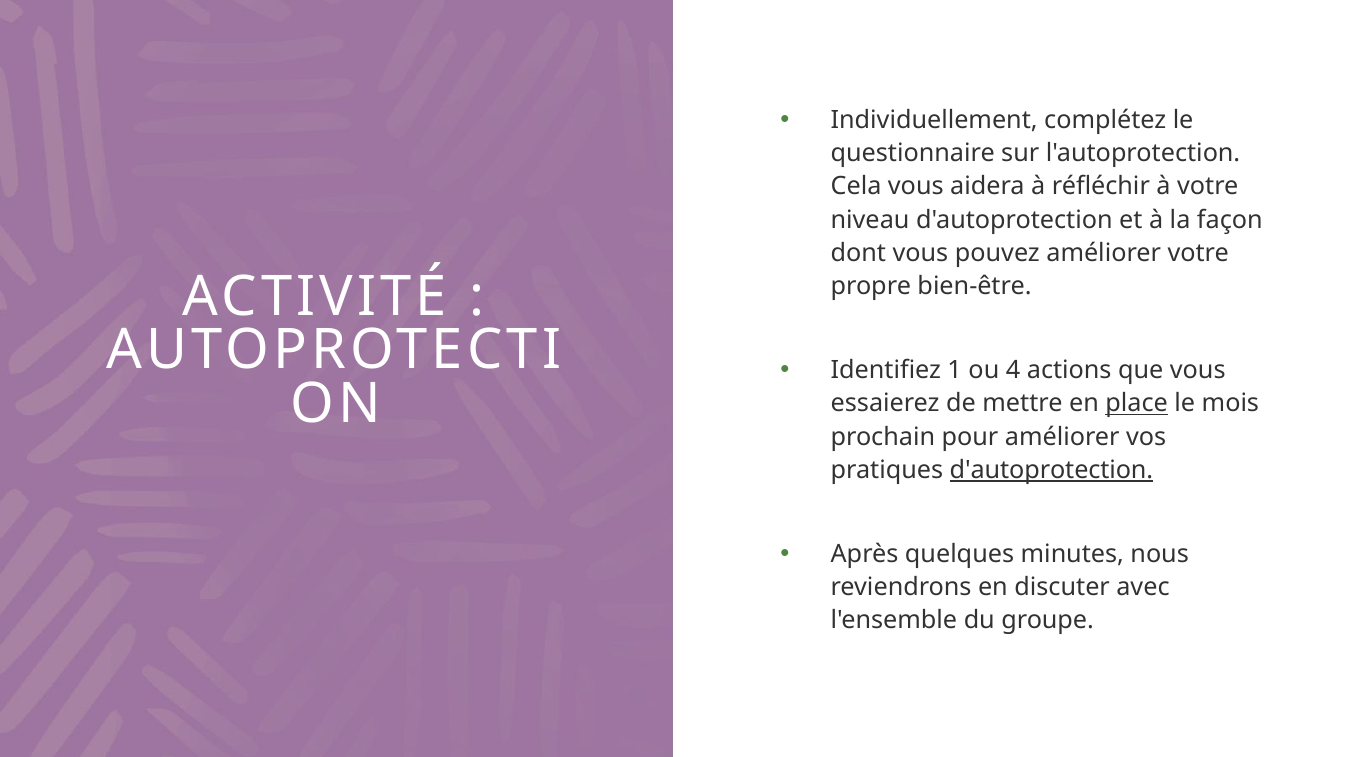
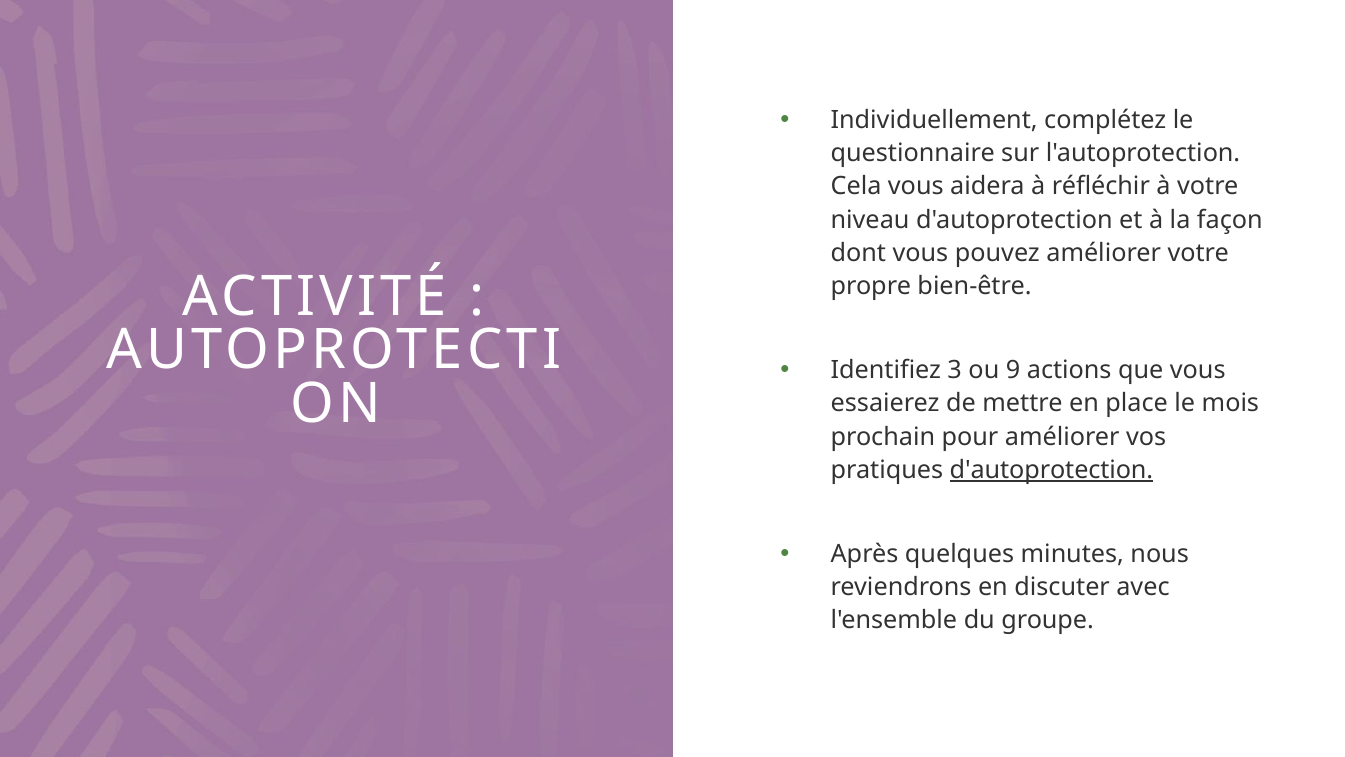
1: 1 -> 3 (955, 370)
4: 4 -> 9 (1013, 370)
place underline: present -> none (1137, 403)
